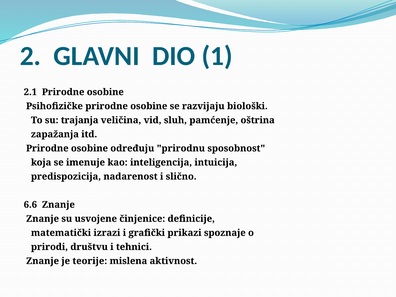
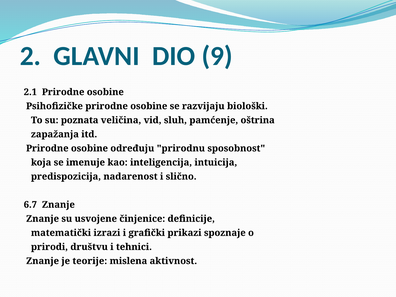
1: 1 -> 9 (217, 56)
trajanja: trajanja -> poznata (80, 120)
6.6: 6.6 -> 6.7 (30, 205)
